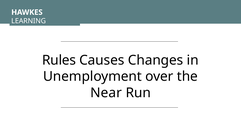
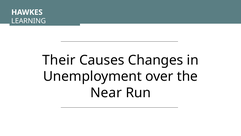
Rules: Rules -> Their (59, 60)
